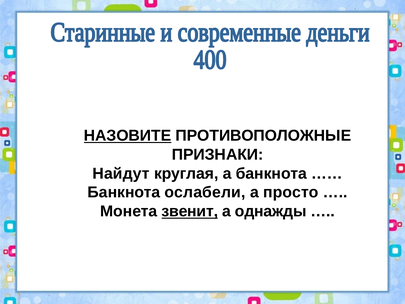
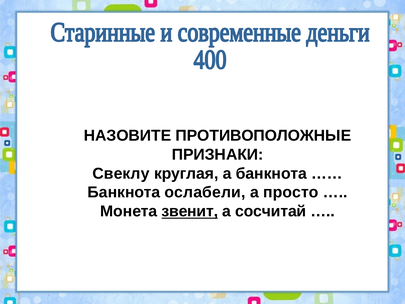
НАЗОВИТЕ underline: present -> none (128, 136)
Найдут: Найдут -> Свеклу (121, 173)
однажды: однажды -> сосчитай (271, 211)
